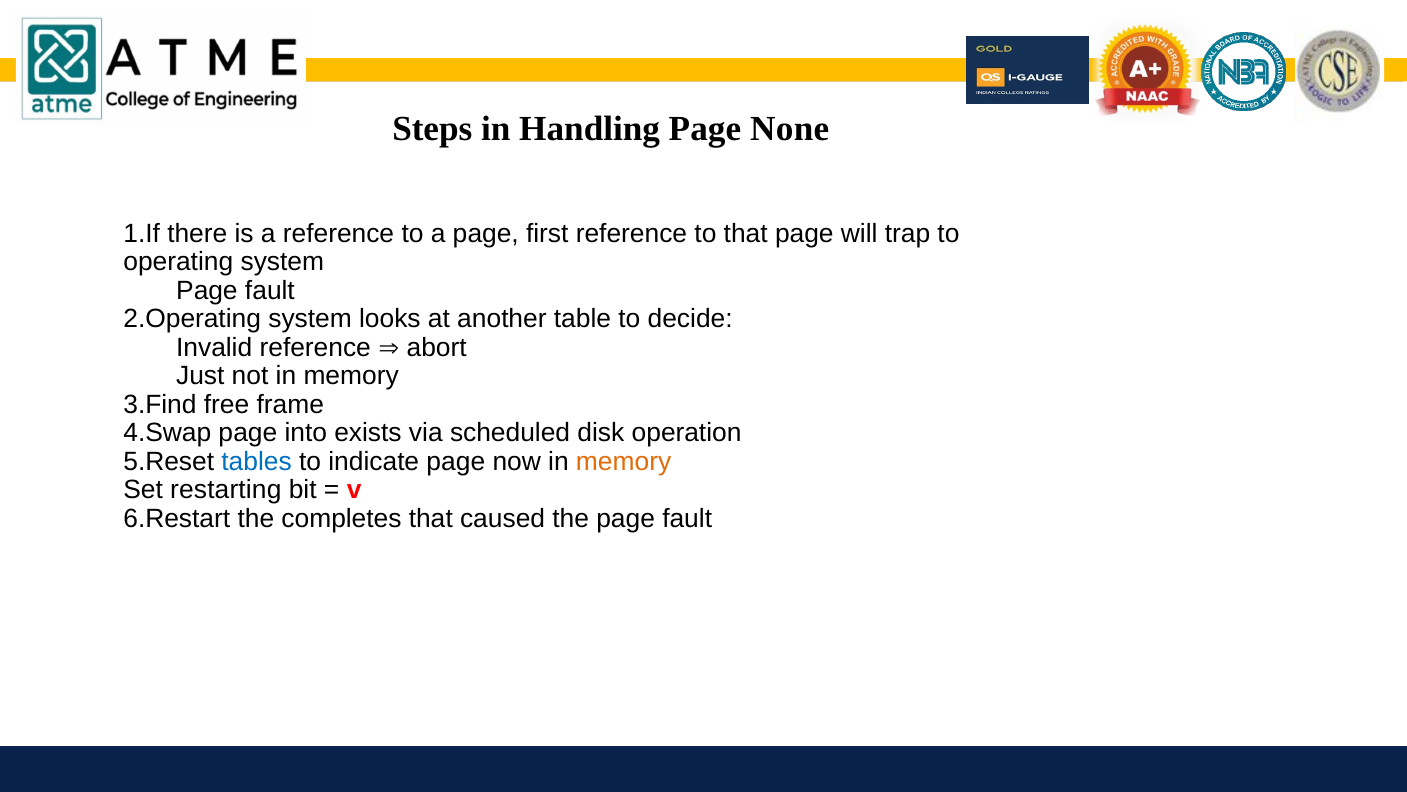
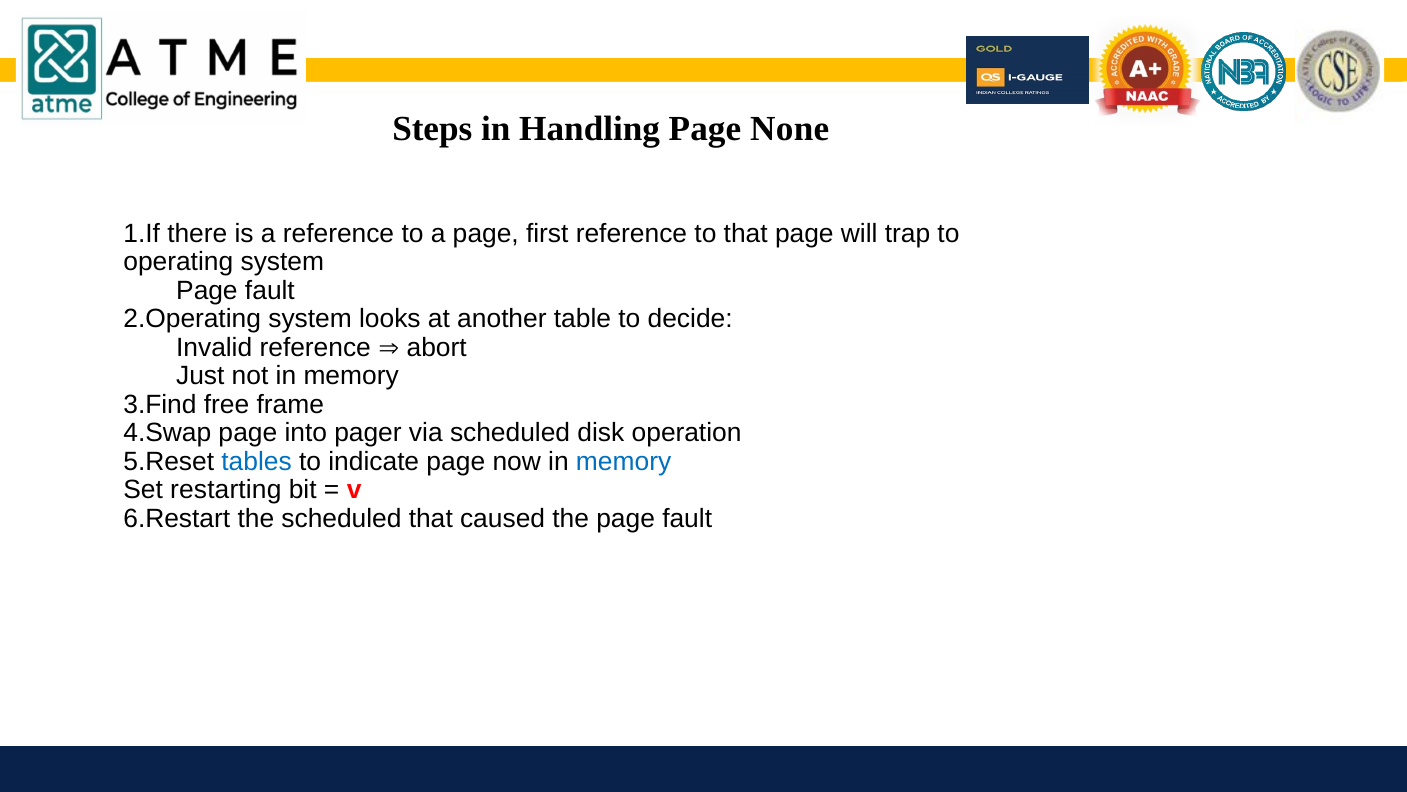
exists: exists -> pager (368, 433)
memory colour: orange -> blue (624, 461)
the completes: completes -> scheduled (342, 518)
